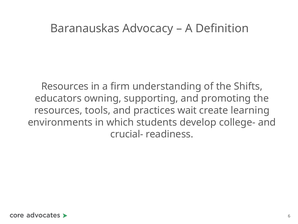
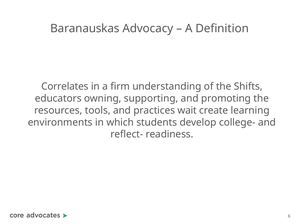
Resources: Resources -> Correlates (65, 86)
crucial-: crucial- -> reflect- (127, 134)
